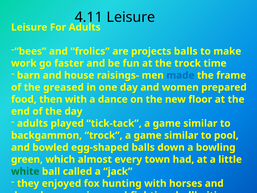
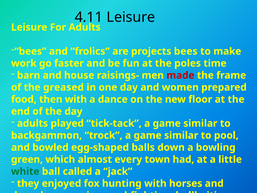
projects balls: balls -> bees (186, 51)
the trock: trock -> poles (188, 63)
made colour: blue -> red (180, 75)
